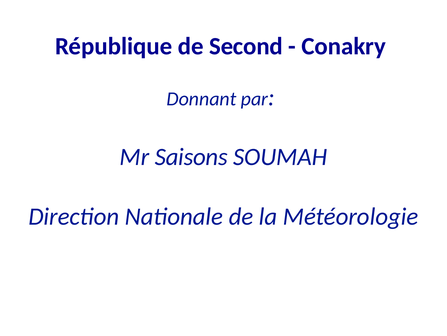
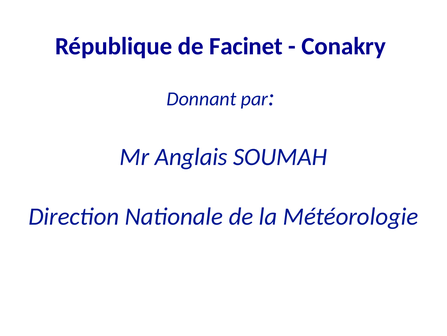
Second: Second -> Facinet (246, 46)
Saisons: Saisons -> Anglais (191, 157)
